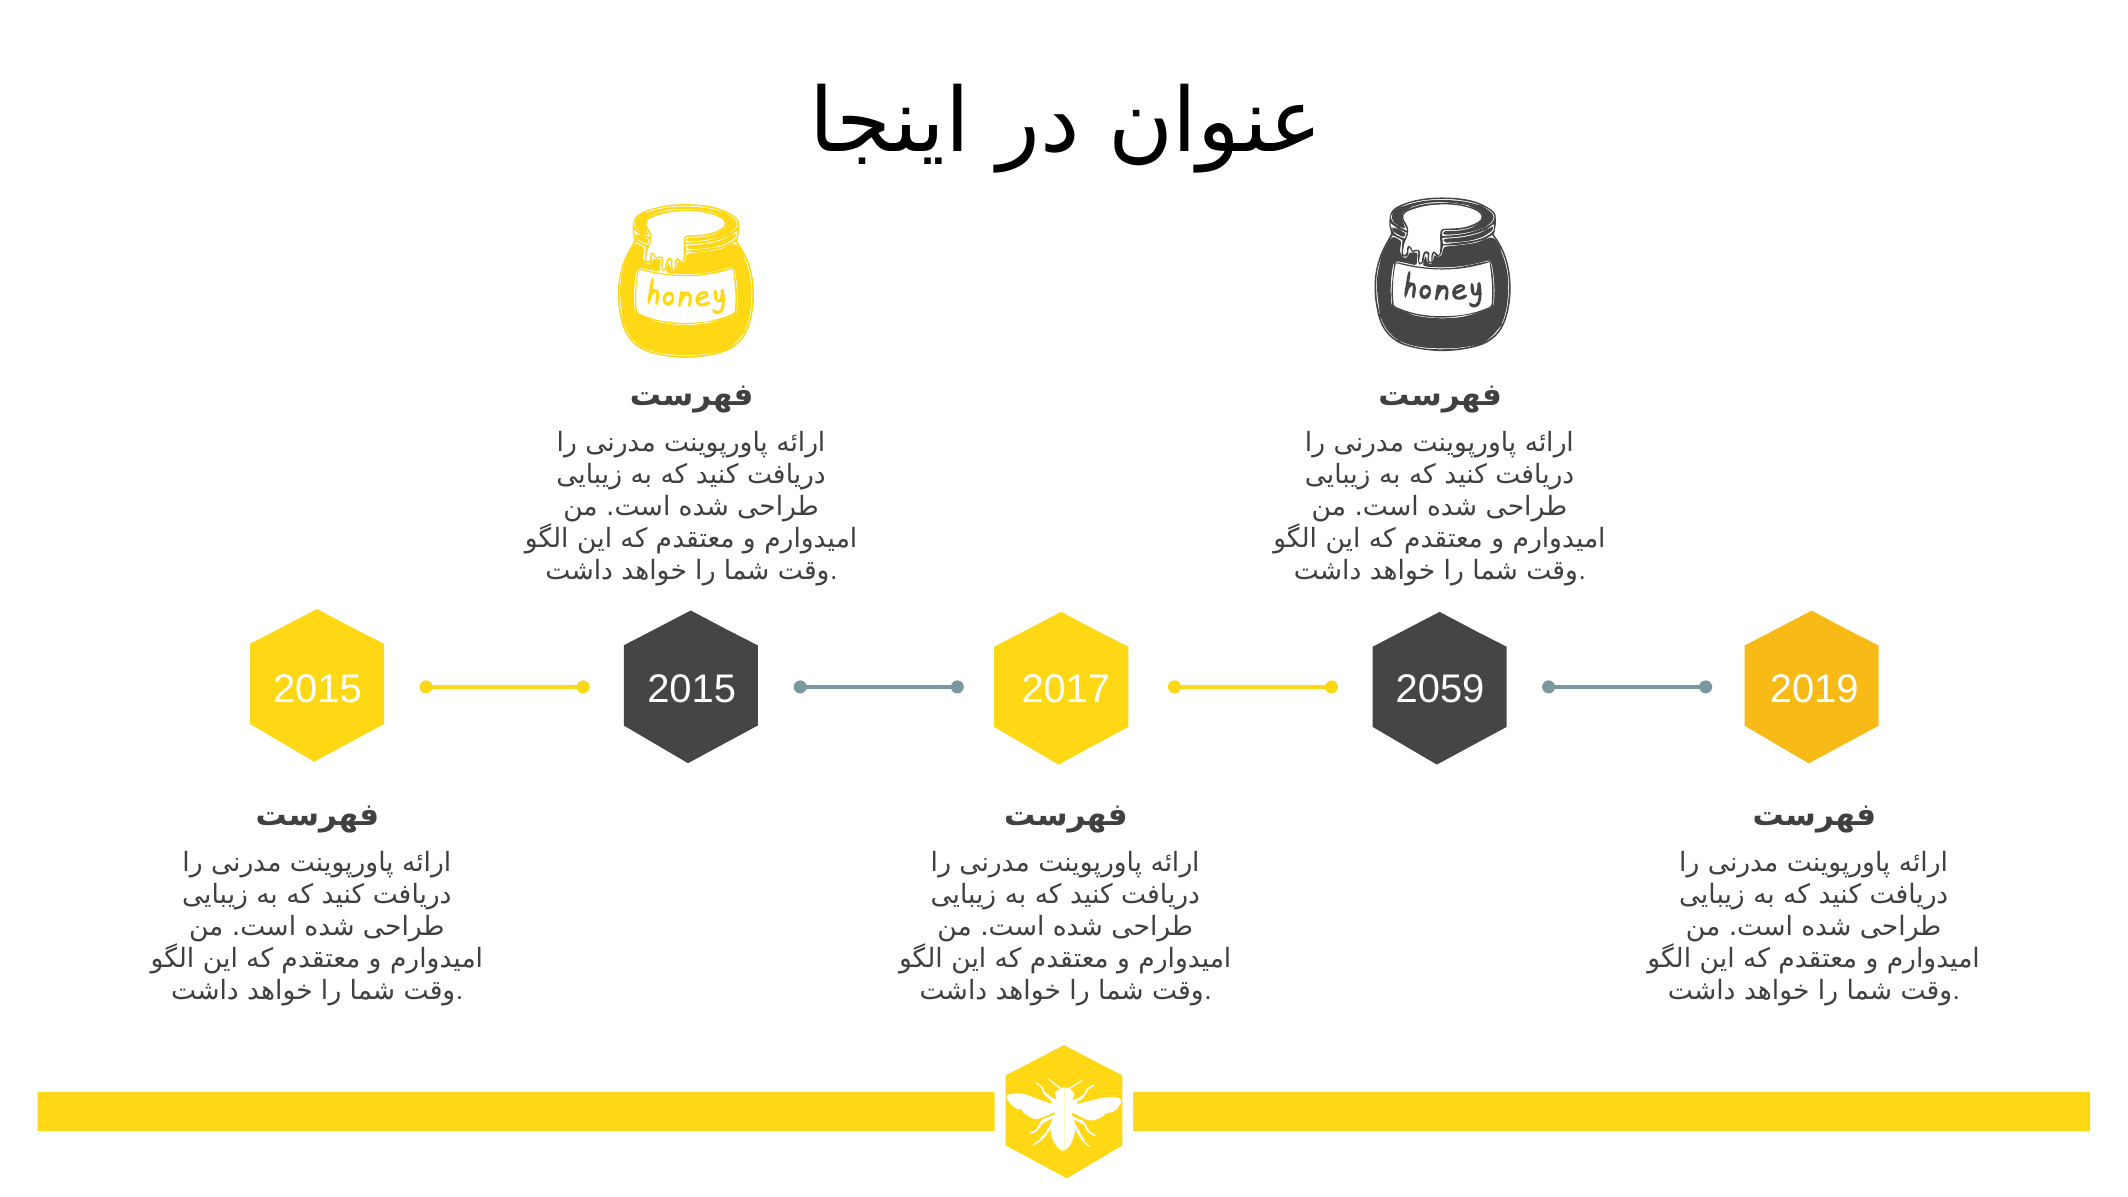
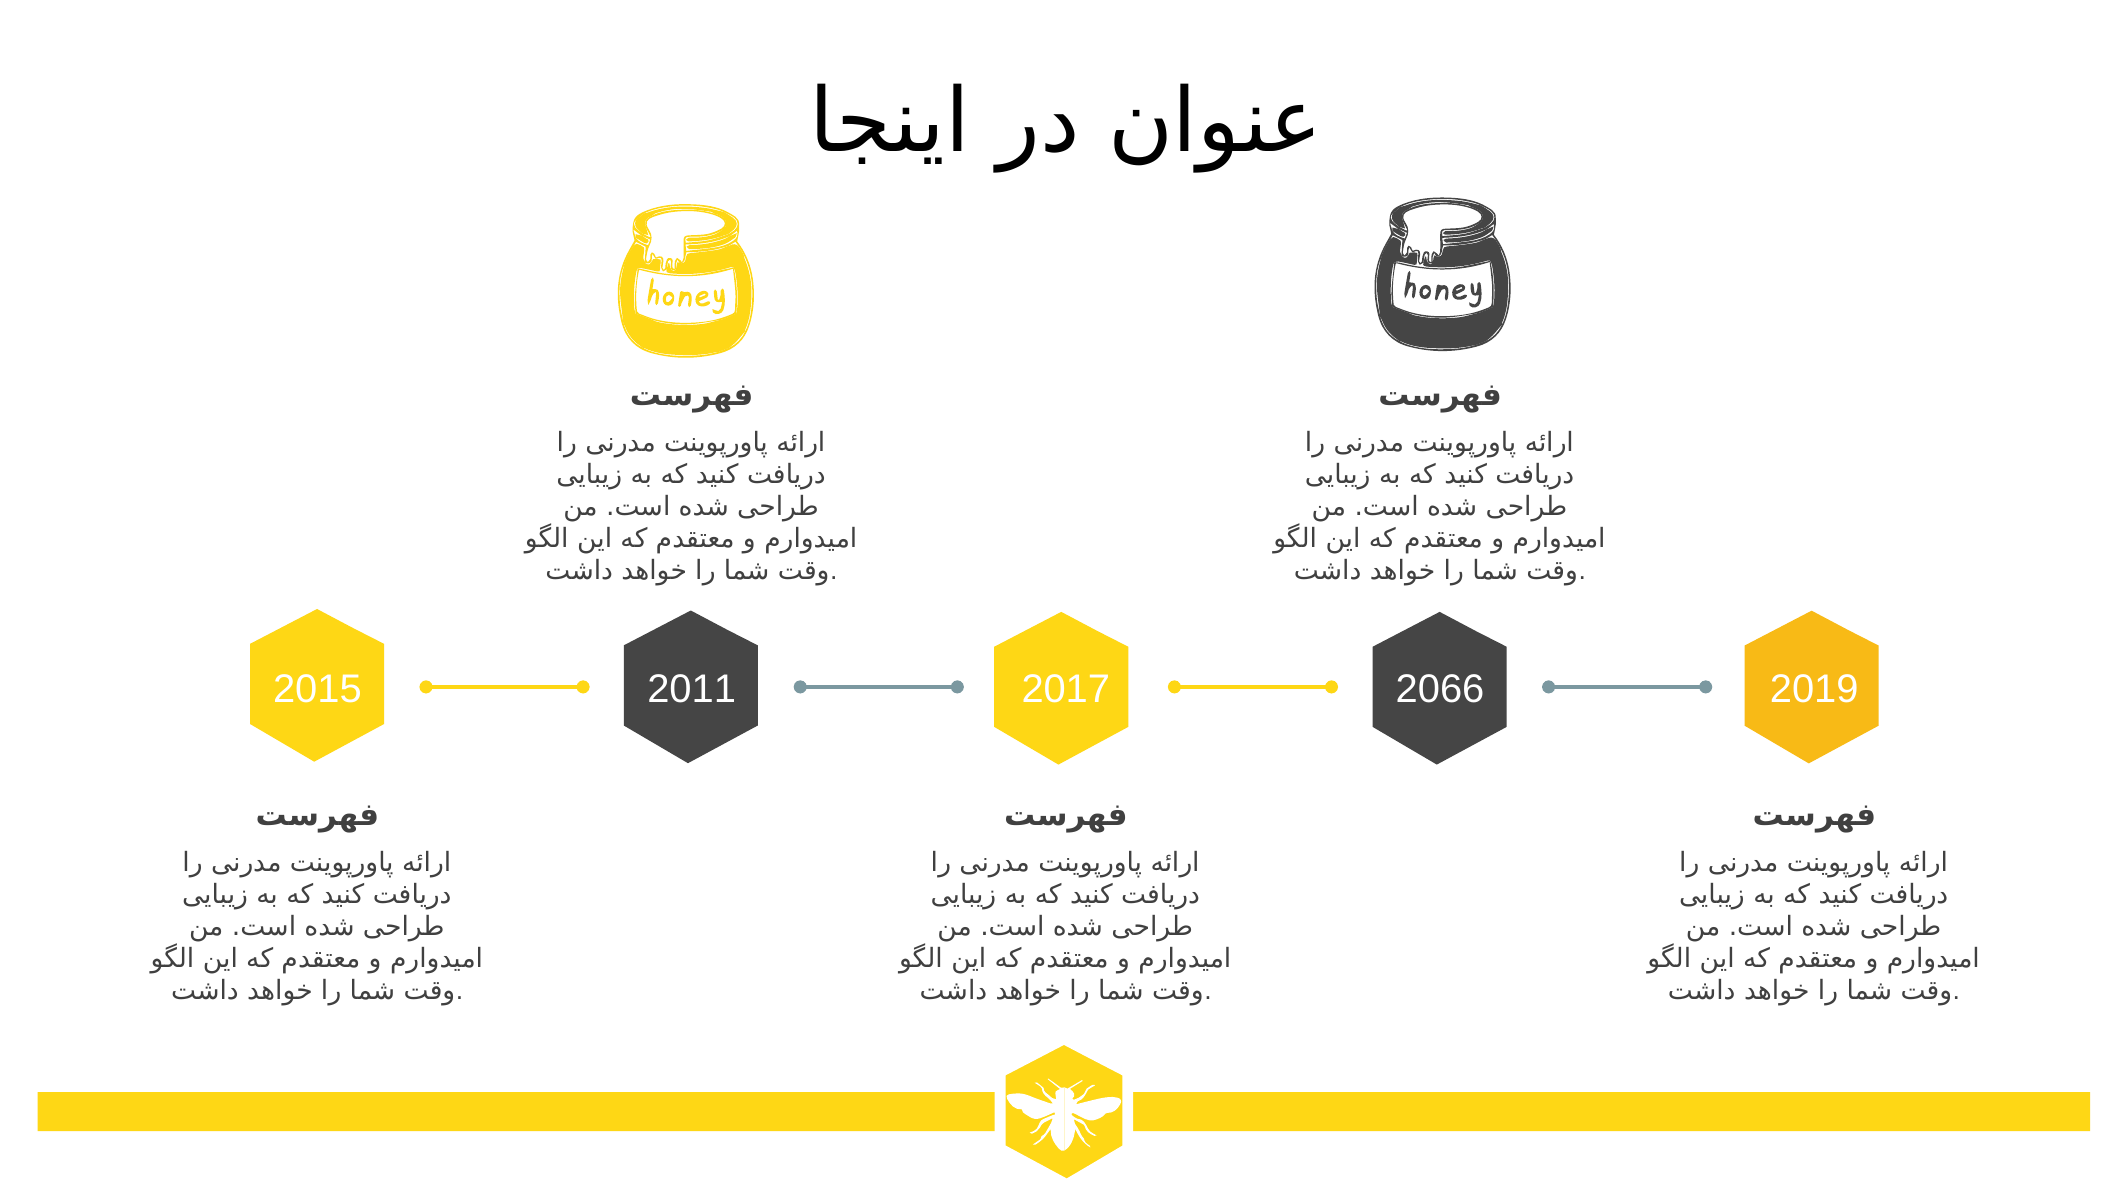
2015: 2015 -> 2011 (692, 689)
2059: 2059 -> 2066 (1440, 689)
